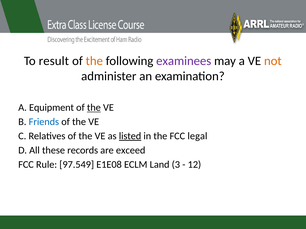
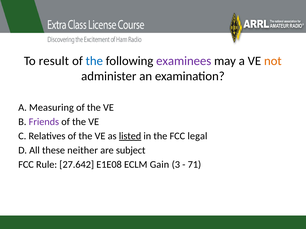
the colour: orange -> blue (94, 61)
Equipment: Equipment -> Measuring (51, 108)
the underline: present -> none (94, 108)
Friends colour: blue -> purple (44, 122)
records: records -> neither (83, 151)
exceed: exceed -> subject (131, 151)
97.549: 97.549 -> 27.642 (77, 165)
Land: Land -> Gain (160, 165)
12: 12 -> 71 (194, 165)
